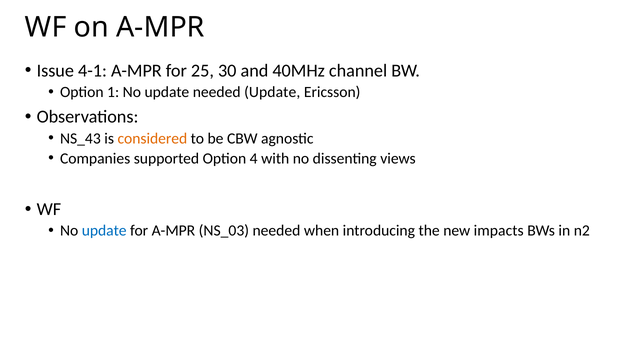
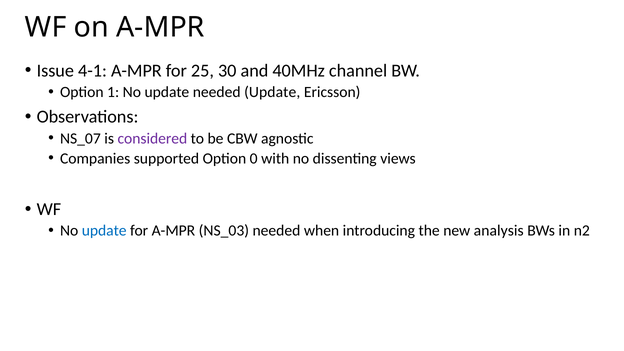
NS_43: NS_43 -> NS_07 (80, 138)
considered colour: orange -> purple (152, 138)
4: 4 -> 0 (254, 158)
impacts: impacts -> analysis (499, 231)
